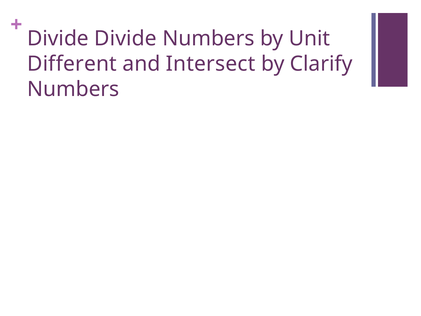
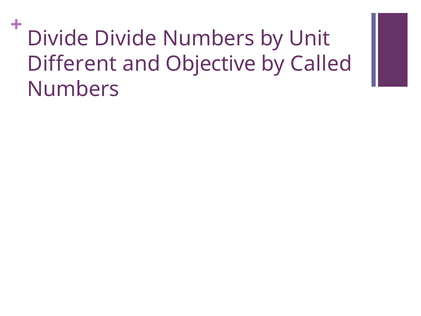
Intersect: Intersect -> Objective (211, 64)
Clarify: Clarify -> Called (321, 64)
